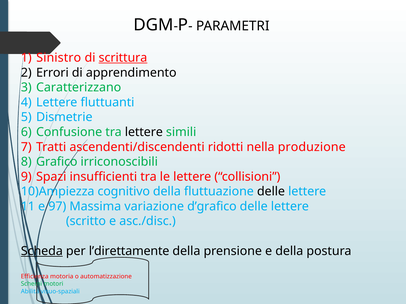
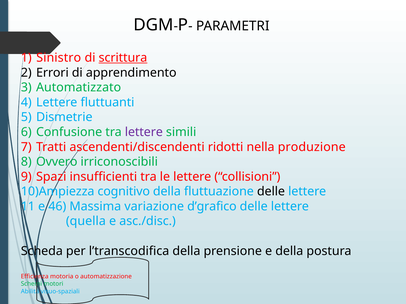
Caratterizzano: Caratterizzano -> Automatizzato (79, 88)
lettere colour: black -> purple (144, 132)
Grafico: Grafico -> Ovvero (57, 162)
97: 97 -> 46 (57, 207)
scritto: scritto -> quella (86, 222)
Scheda underline: present -> none (42, 251)
l’direttamente: l’direttamente -> l’transcodifica (129, 251)
